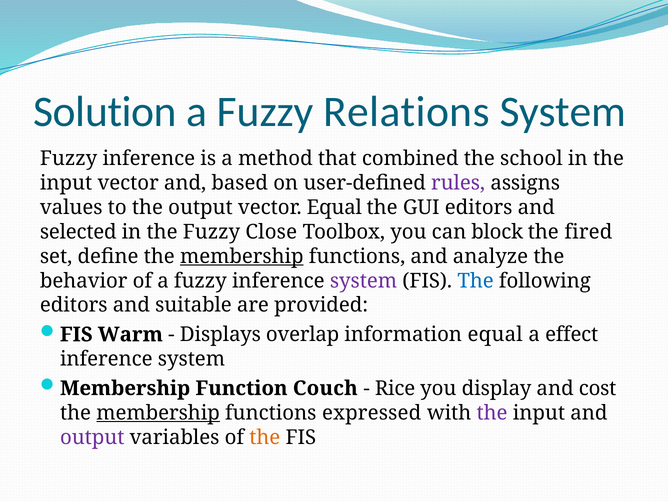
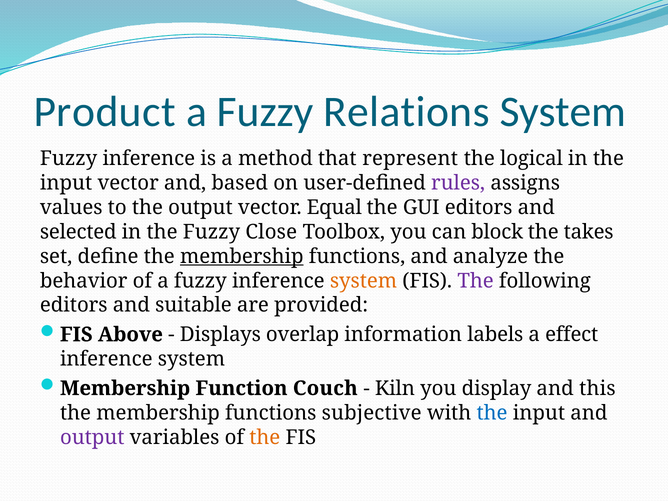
Solution: Solution -> Product (105, 112)
combined: combined -> represent (410, 158)
school: school -> logical (531, 158)
fired: fired -> takes (589, 232)
system colour: purple -> orange (364, 281)
The colour: blue -> purple (476, 281)
Warm: Warm -> Above (130, 335)
information equal: equal -> labels (495, 335)
Rice: Rice -> Kiln (395, 388)
cost: cost -> this (597, 388)
membership underline: present -> none (158, 413)
expressed: expressed -> subjective (372, 413)
the colour: purple -> blue (492, 413)
